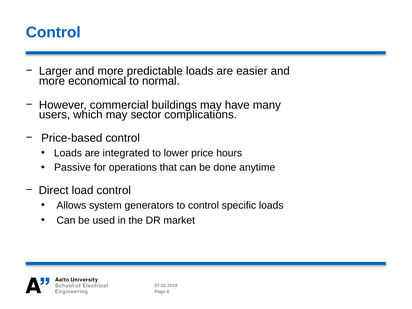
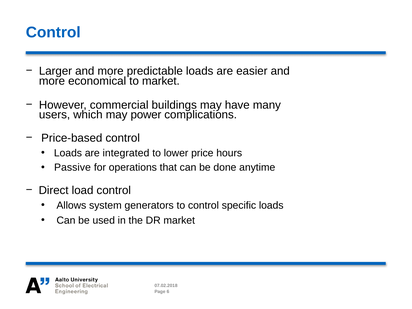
to normal: normal -> market (161, 81)
sector: sector -> power (146, 115)
